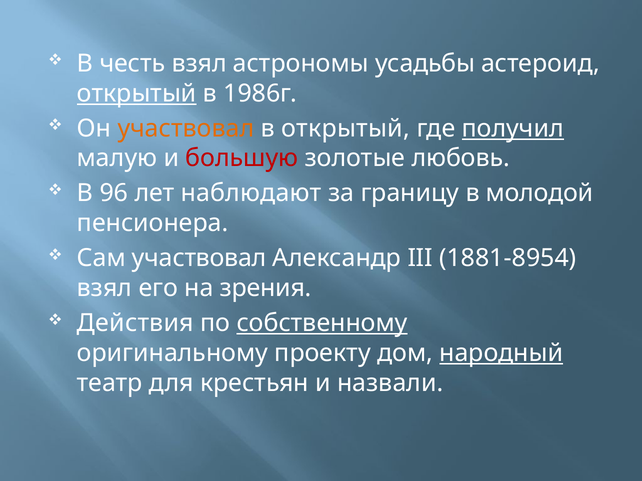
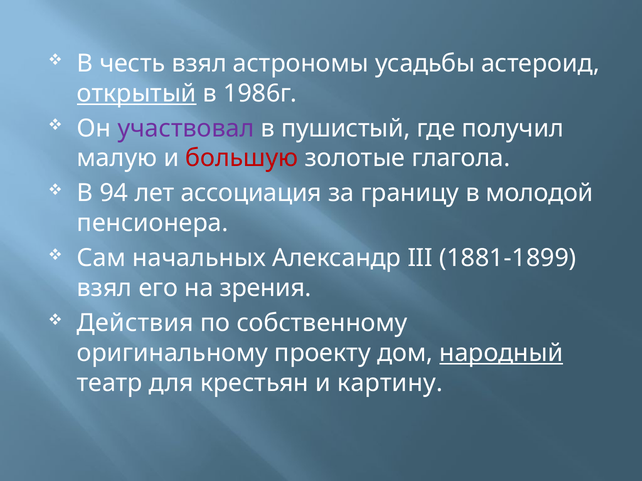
участвовал colour: orange -> purple (186, 128)
в открытый: открытый -> пушистый (346, 128)
получил underline: present -> none (513, 128)
любовь: любовь -> глагола (461, 158)
96: 96 -> 94 (114, 193)
наблюдают: наблюдают -> ассоциация (251, 193)
Сам участвовал: участвовал -> начальных (199, 258)
1881-8954: 1881-8954 -> 1881-1899 (508, 258)
собственному underline: present -> none (322, 323)
назвали: назвали -> картину (390, 383)
